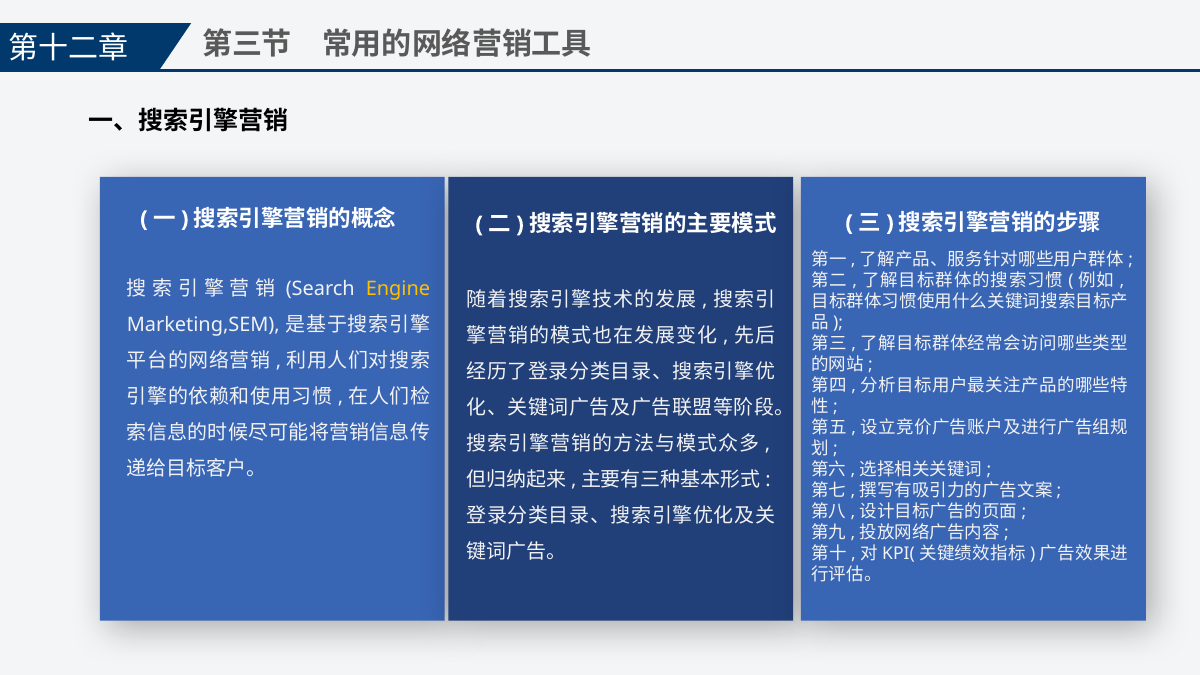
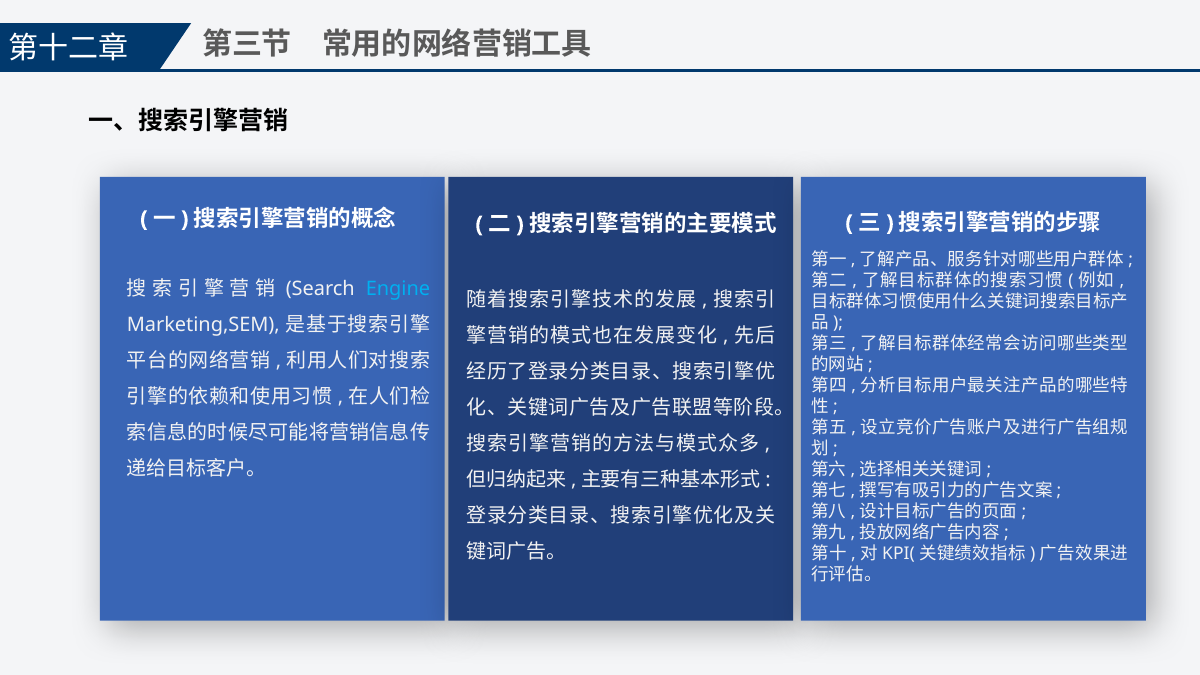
Engine colour: yellow -> light blue (398, 289)
